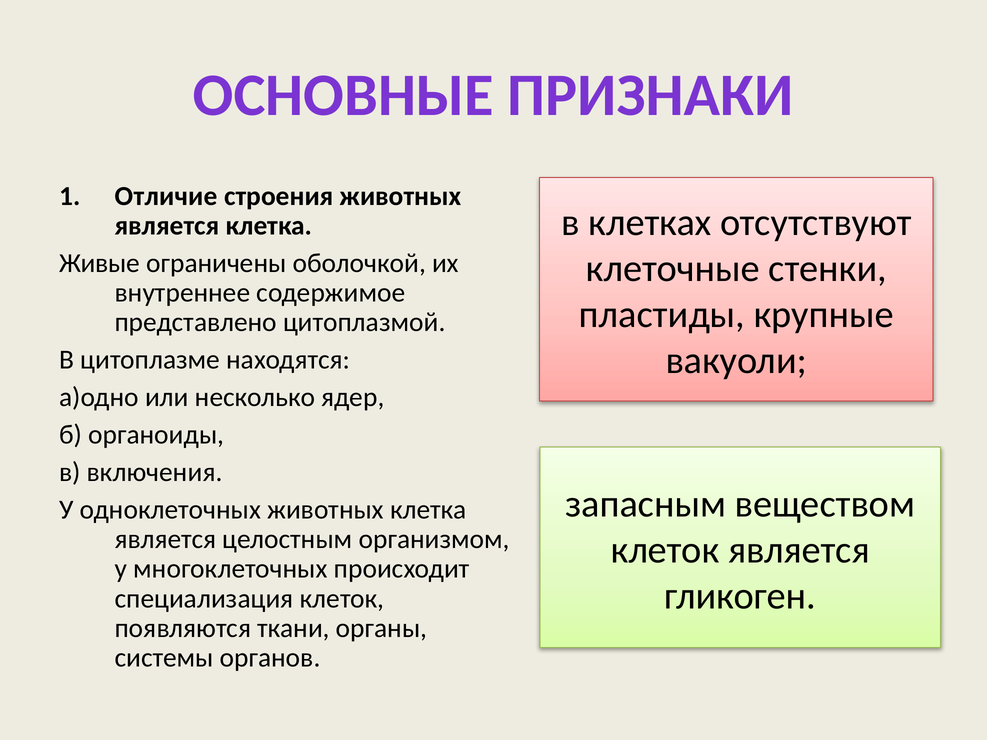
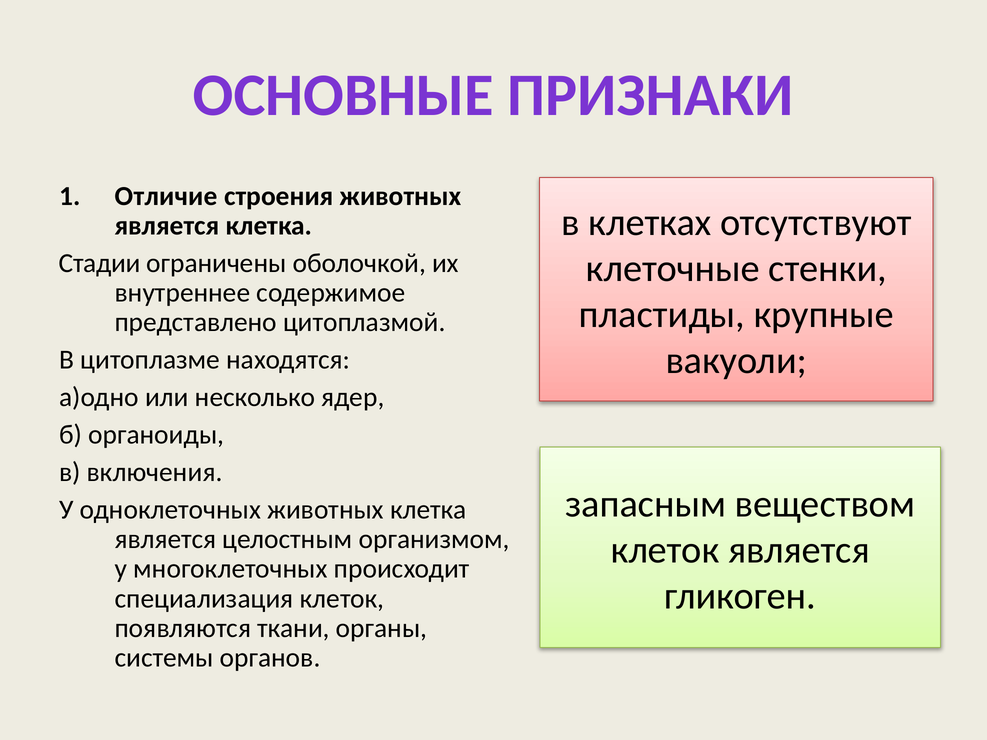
Живые: Живые -> Стадии (100, 263)
